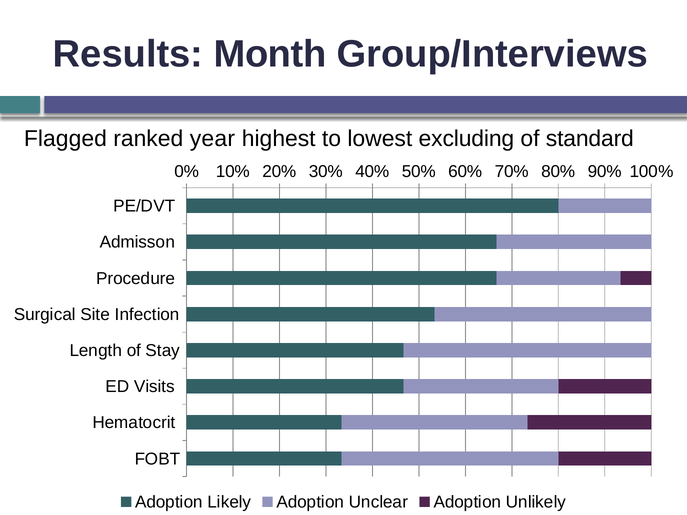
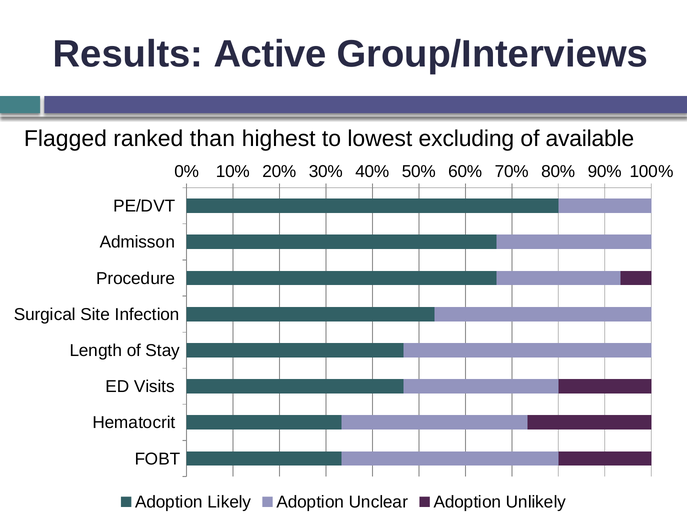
Month: Month -> Active (270, 54)
year: year -> than (212, 139)
standard: standard -> available (590, 139)
